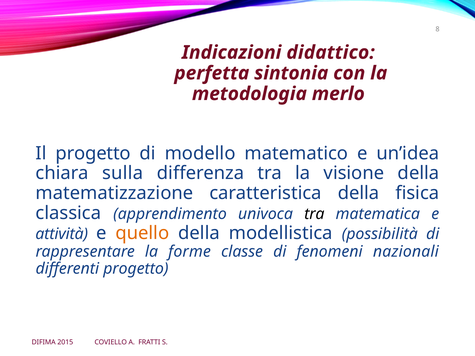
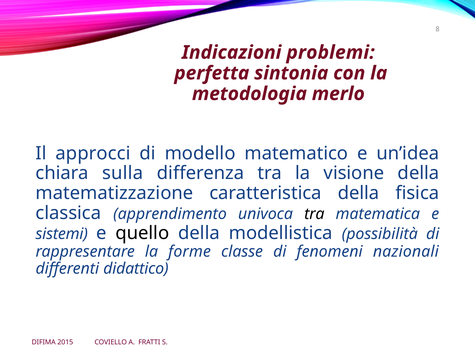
didattico: didattico -> problemi (331, 53)
Il progetto: progetto -> approcci (93, 153)
attività: attività -> sistemi (62, 234)
quello colour: orange -> black (142, 233)
differenti progetto: progetto -> didattico (136, 269)
